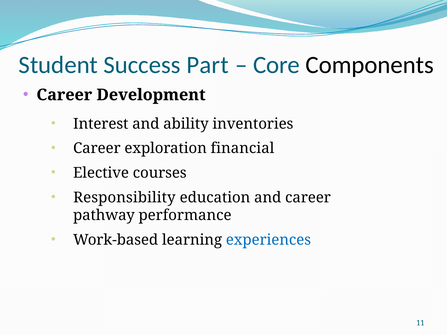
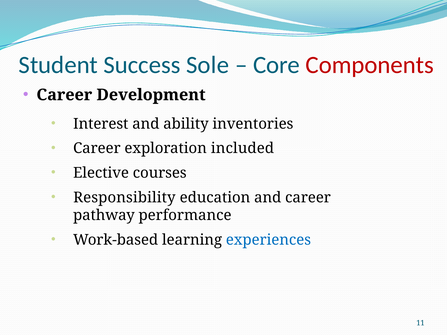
Part: Part -> Sole (208, 65)
Components colour: black -> red (370, 65)
financial: financial -> included (242, 149)
